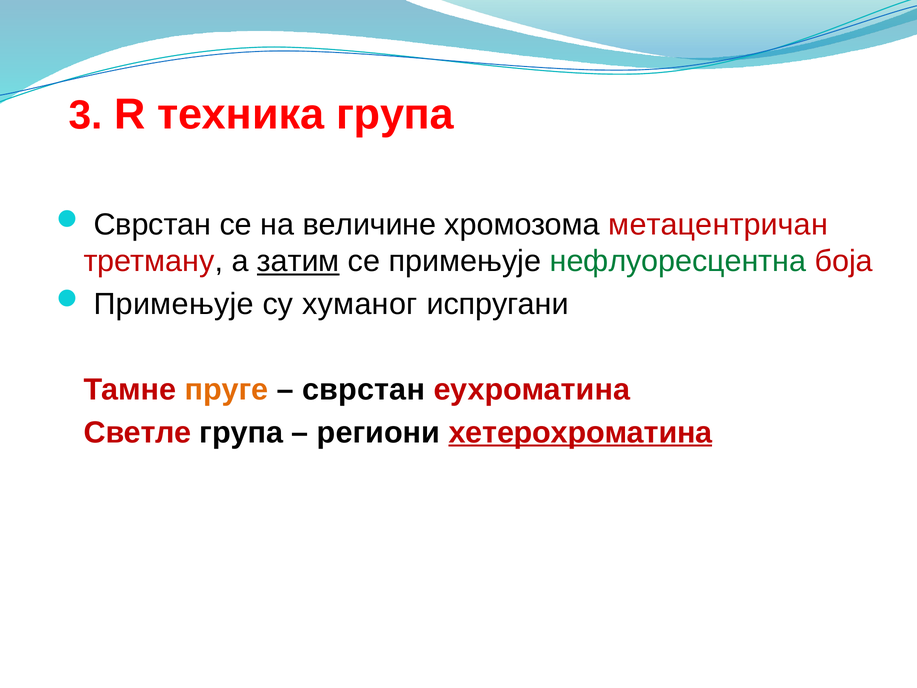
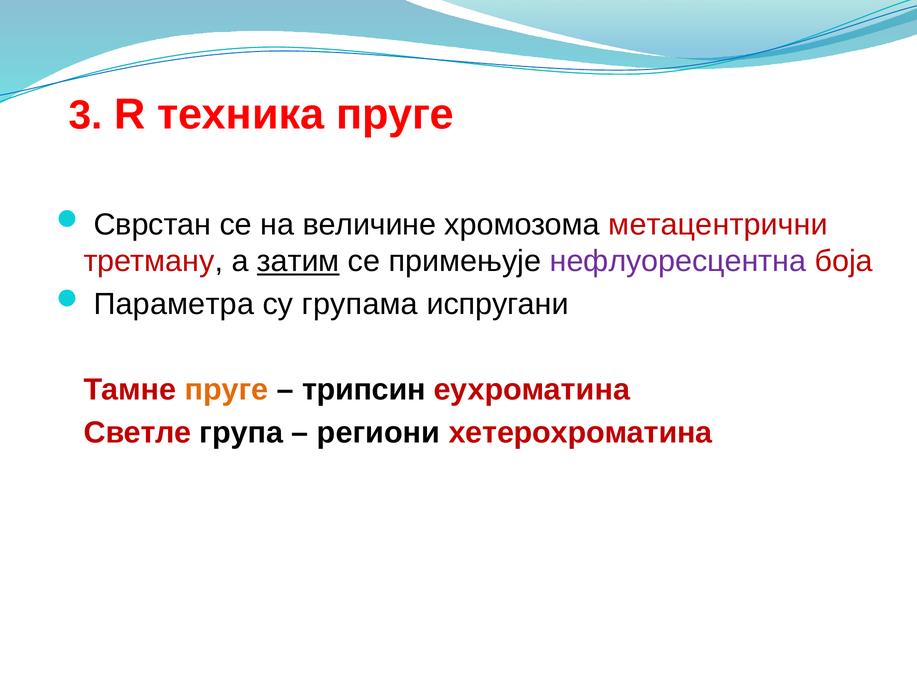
техника група: група -> пруге (395, 115)
метацентричан: метацентричан -> метацентрични (718, 225)
нефлуоресцентна colour: green -> purple (678, 261)
Примењује: Примењује -> Параметра (174, 304)
хуманог: хуманог -> групама (360, 304)
сврстан: сврстан -> трипсин (364, 390)
хетерохроматина underline: present -> none (581, 432)
